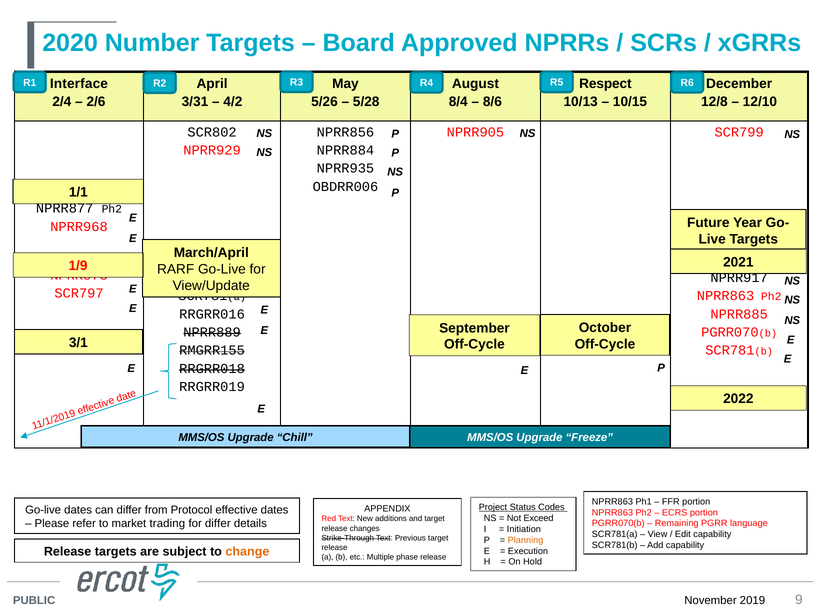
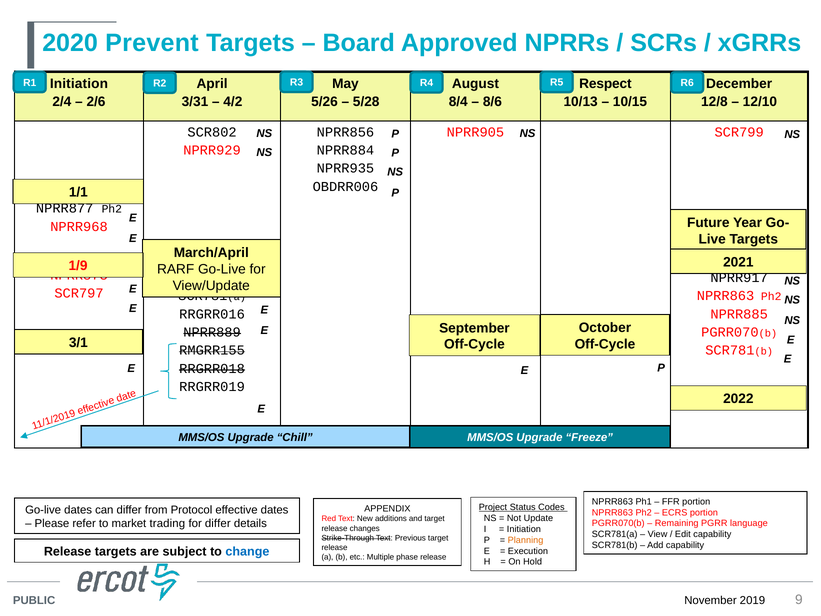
Number: Number -> Prevent (152, 43)
Interface: Interface -> Initiation (79, 84)
Exceed: Exceed -> Update (538, 518)
change colour: orange -> blue (247, 551)
